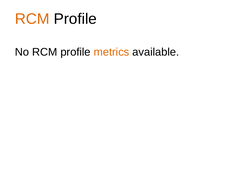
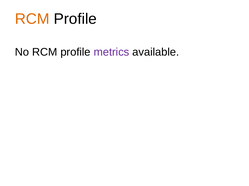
metrics colour: orange -> purple (111, 52)
